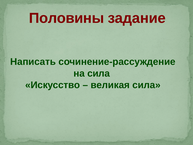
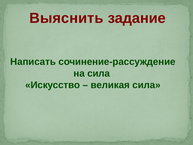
Половины: Половины -> Выяснить (66, 18)
